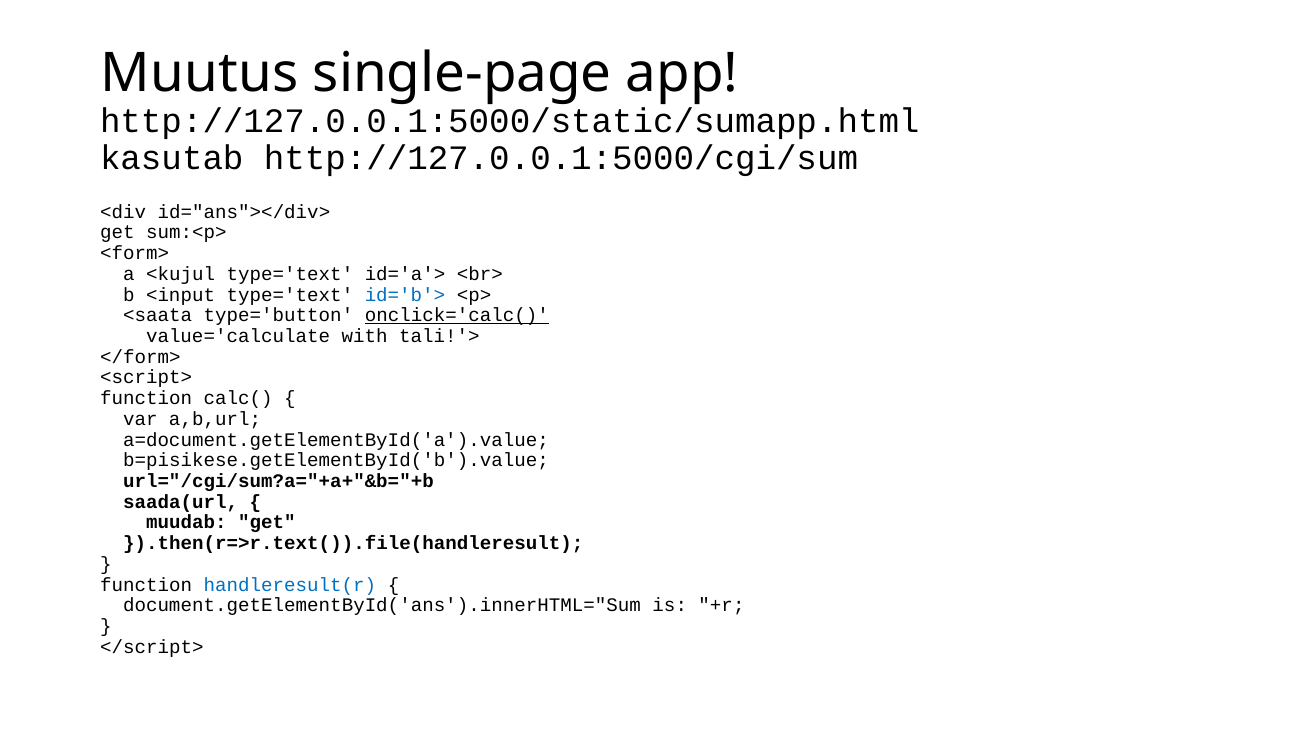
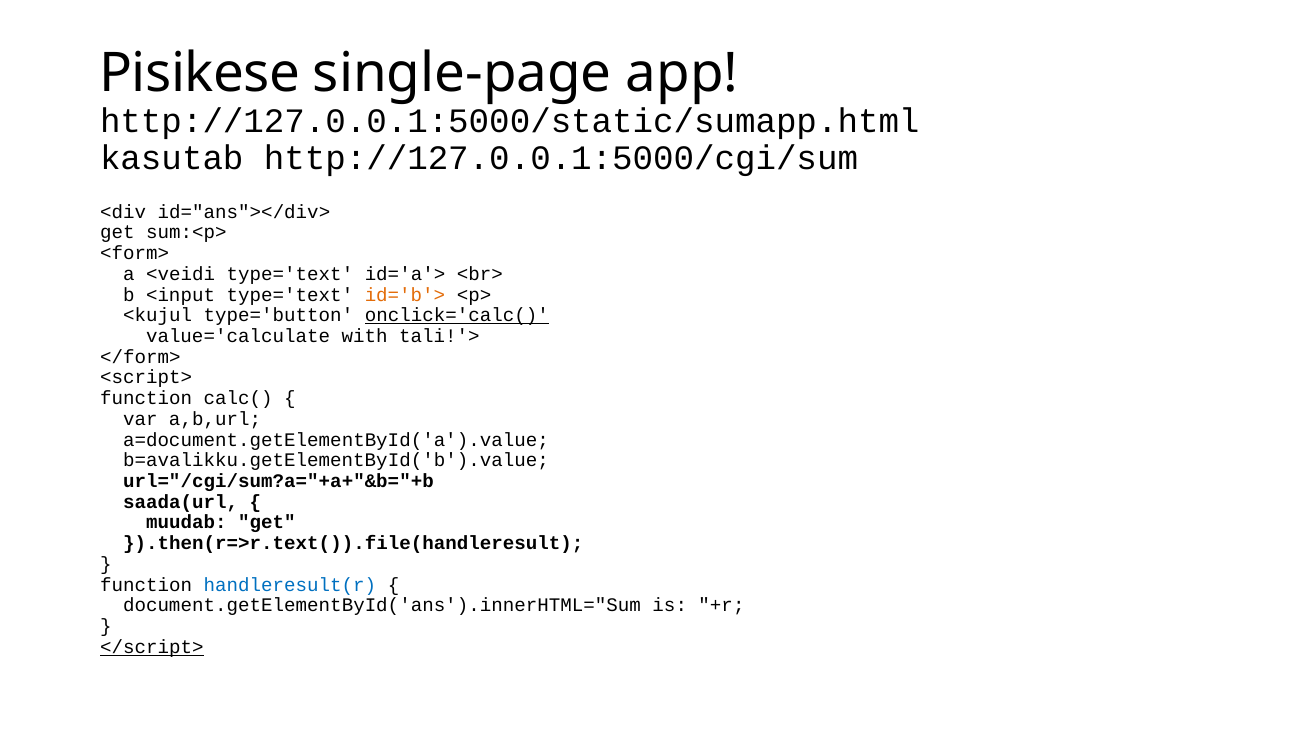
Muutus: Muutus -> Pisikese (200, 73)
<kujul: <kujul -> <veidi (181, 274)
id='b'> colour: blue -> orange (405, 295)
<saata: <saata -> <kujul (158, 315)
b=pisikese.getElementById('b').value: b=pisikese.getElementById('b').value -> b=avalikku.getElementById('b').value (336, 460)
</script> underline: none -> present (152, 647)
